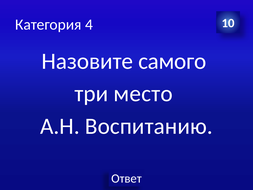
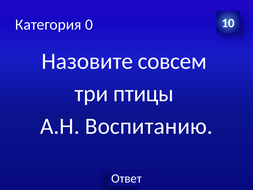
4: 4 -> 0 (89, 24)
самого: самого -> совсем (172, 61)
место: место -> птицы (143, 94)
